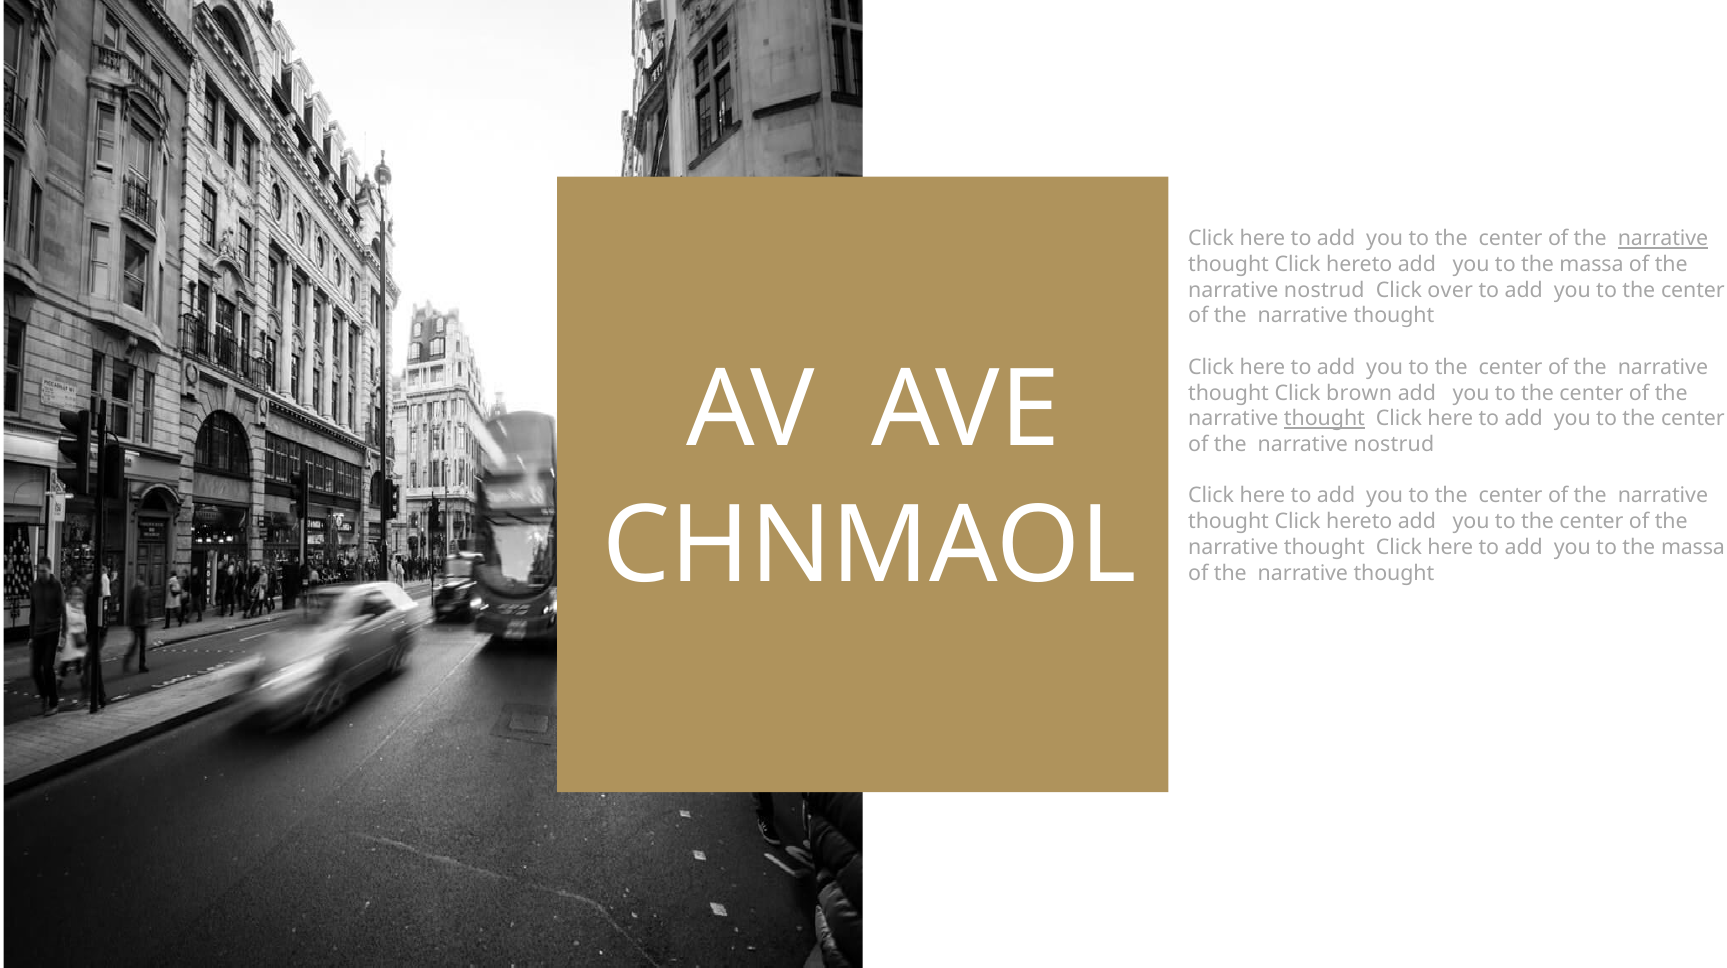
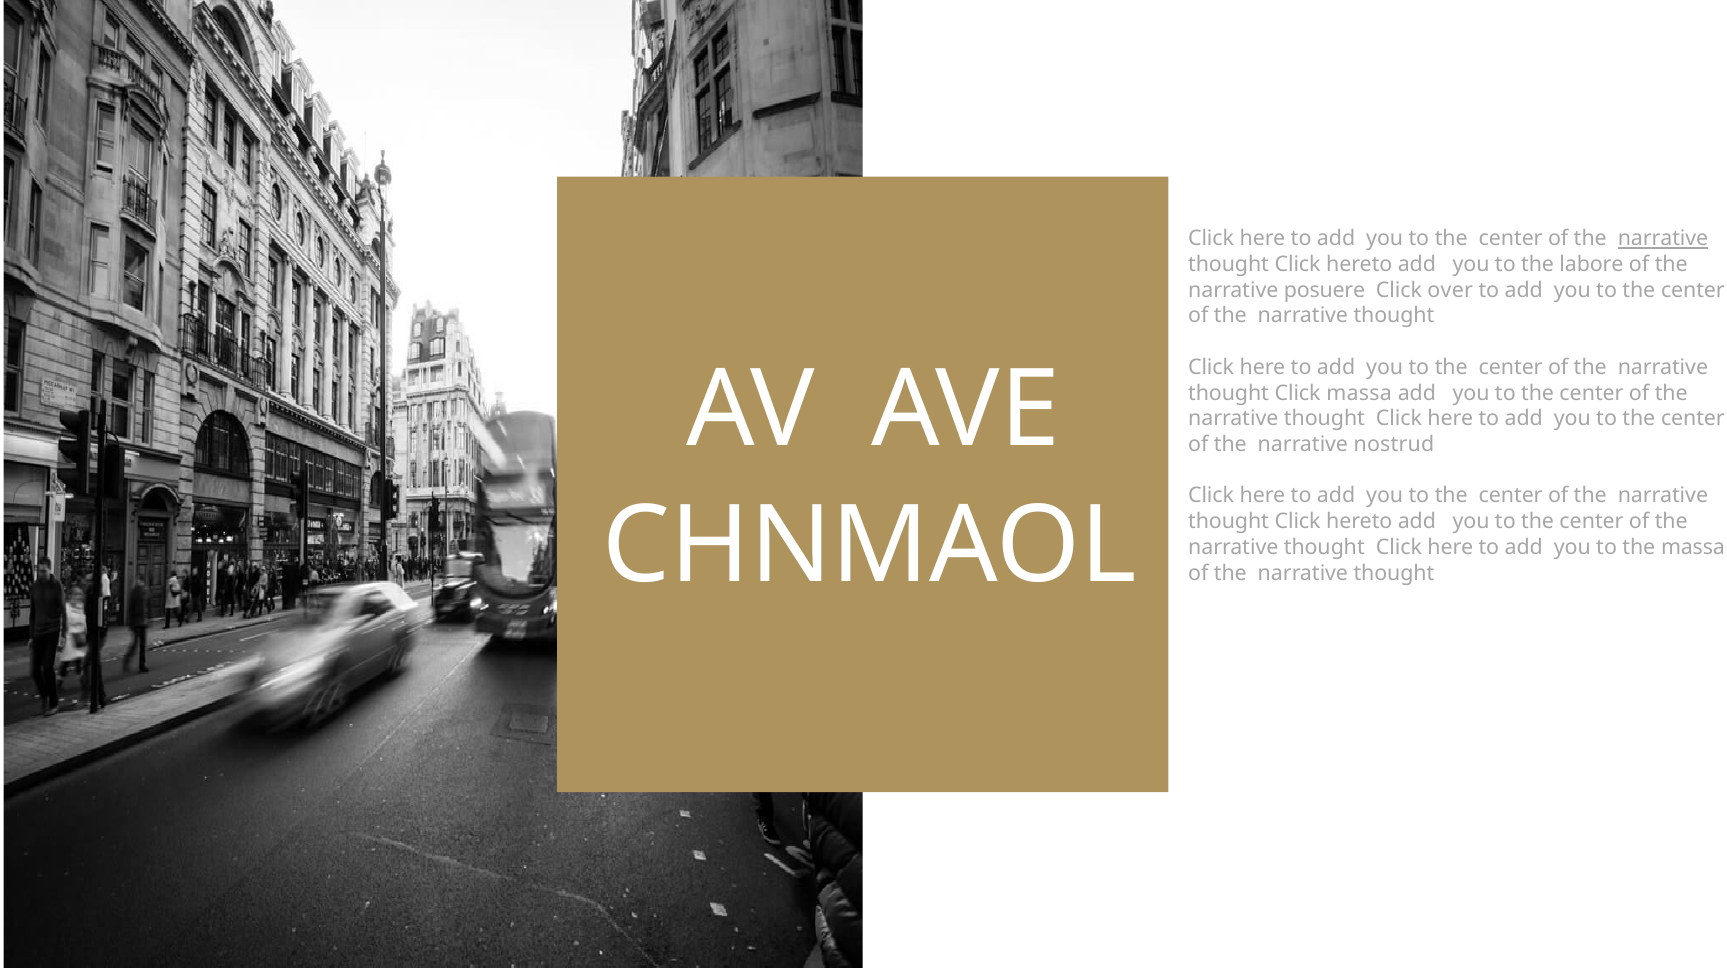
massa: massa -> labore (1592, 264)
nostrud: nostrud -> posuere (1325, 290)
Click brown: brown -> massa (1359, 393)
thought underline: present -> none (1324, 418)
